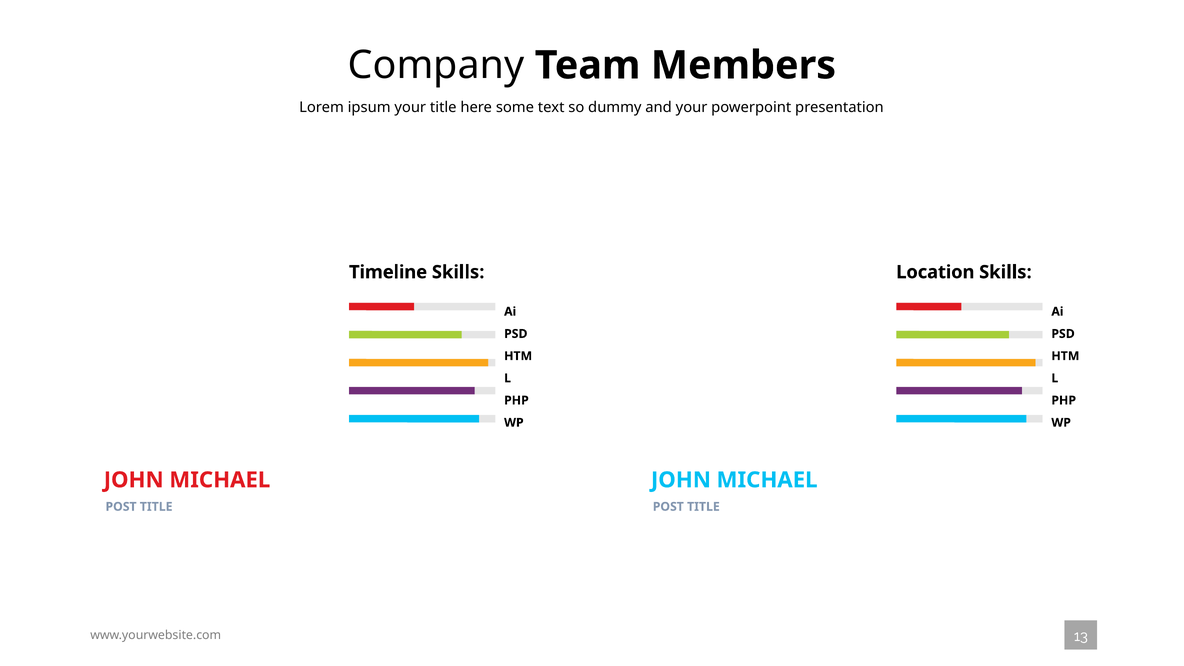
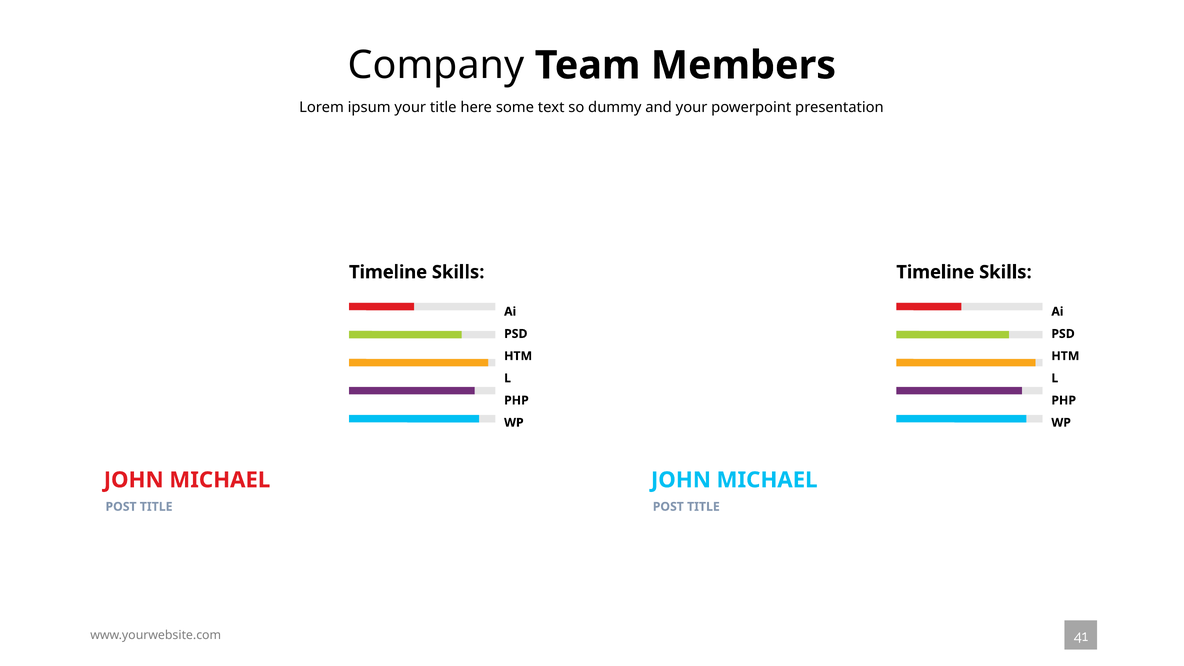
Location: Location -> Timeline (935, 272)
13: 13 -> 41 (1081, 636)
